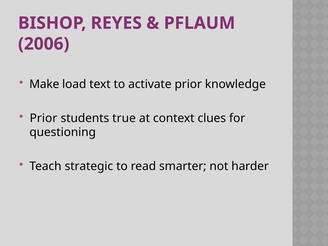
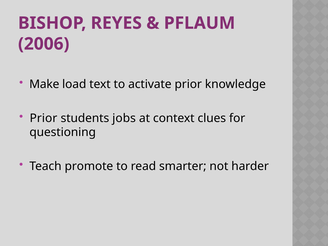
true: true -> jobs (124, 118)
strategic: strategic -> promote (89, 166)
